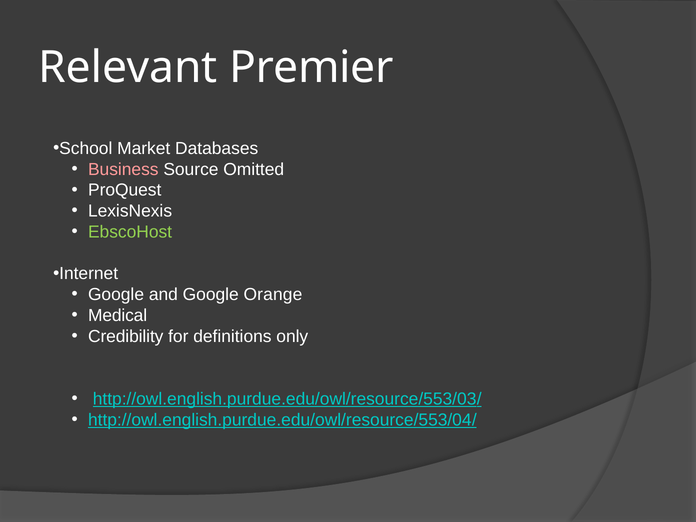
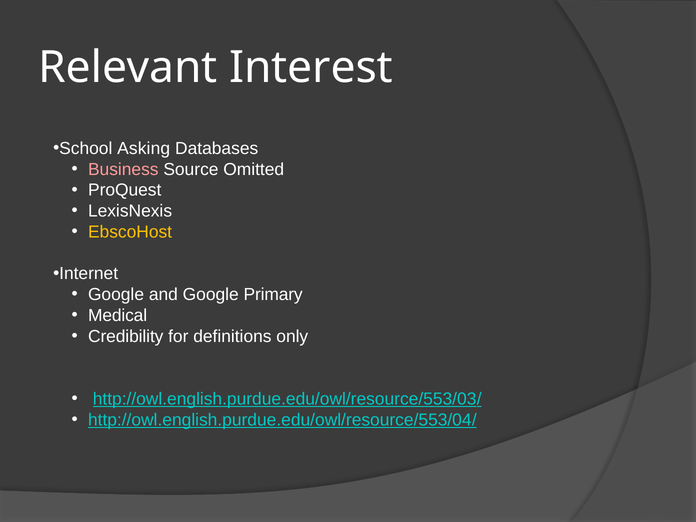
Premier: Premier -> Interest (311, 67)
Market: Market -> Asking (144, 148)
EbscoHost colour: light green -> yellow (130, 232)
Orange: Orange -> Primary (273, 295)
